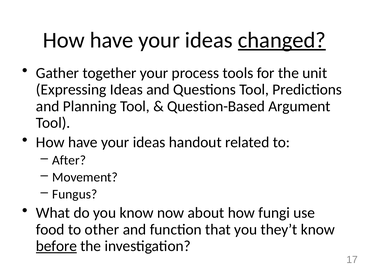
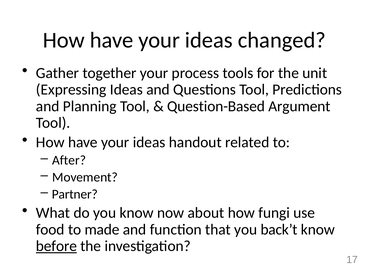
changed underline: present -> none (282, 40)
Fungus: Fungus -> Partner (75, 194)
other: other -> made (102, 229)
they’t: they’t -> back’t (279, 229)
